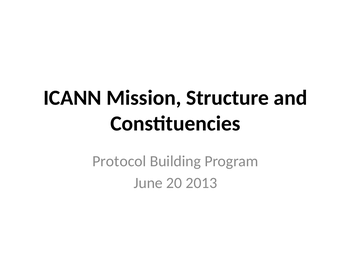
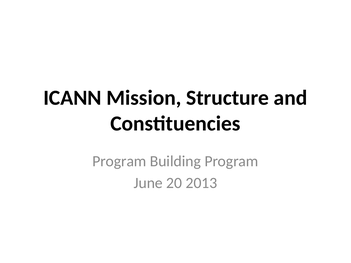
Protocol: Protocol -> Program (119, 161)
